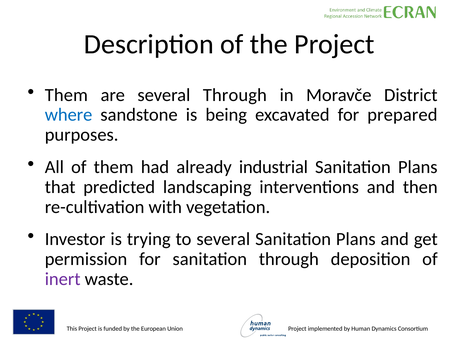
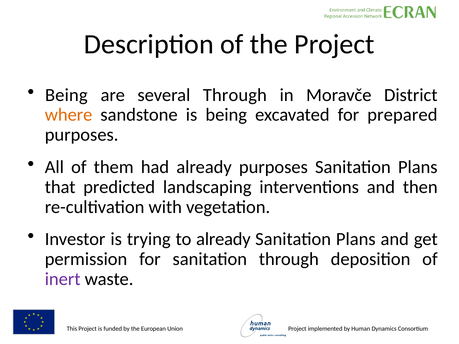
Them: Them -> Being (66, 95)
where colour: blue -> orange (69, 115)
already industrial: industrial -> purposes (273, 167)
to several: several -> already (223, 239)
